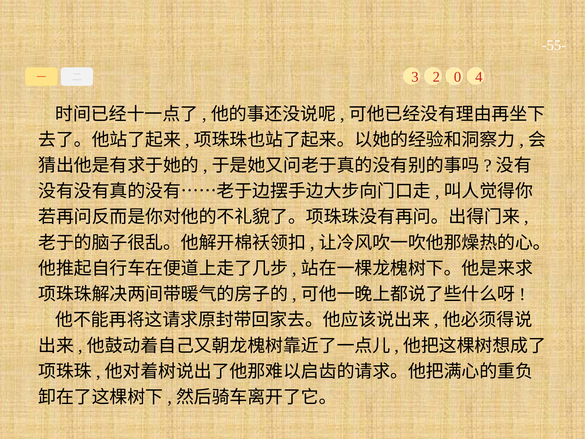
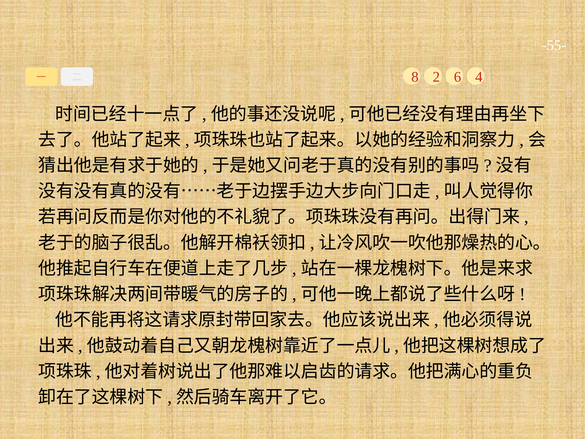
3: 3 -> 8 (415, 77)
0: 0 -> 6 (458, 77)
